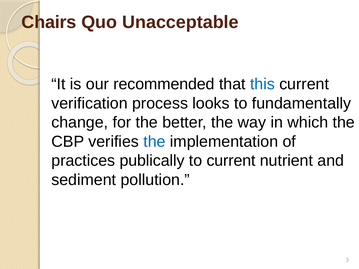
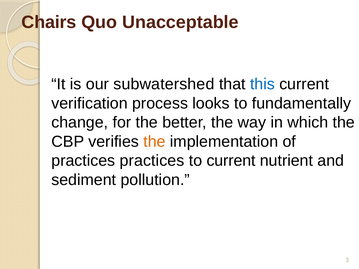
recommended: recommended -> subwatershed (164, 84)
the colour: blue -> orange (154, 142)
practices publically: publically -> practices (152, 161)
